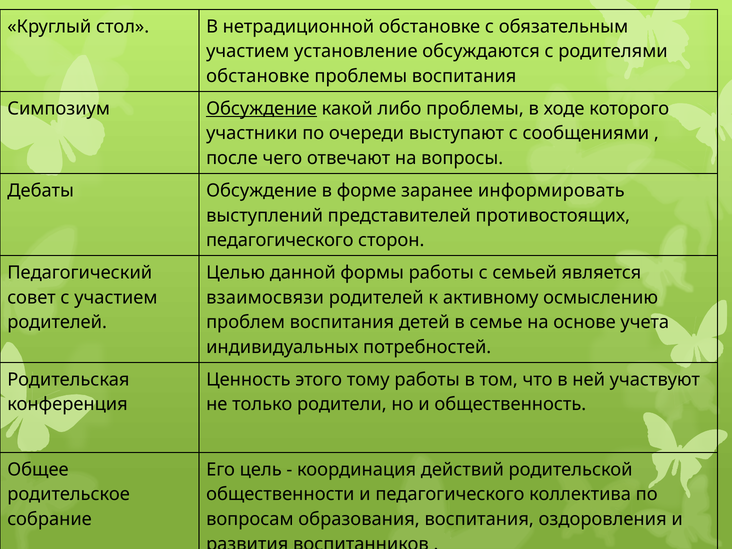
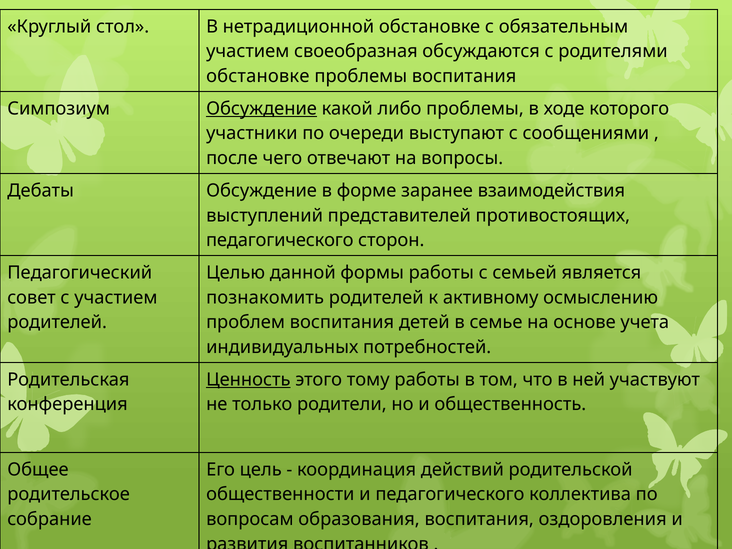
установление: установление -> своеобразная (356, 51)
информировать: информировать -> взаимодействия (551, 191)
взаимосвязи: взаимосвязи -> познакомить (265, 298)
Ценность underline: none -> present (248, 380)
